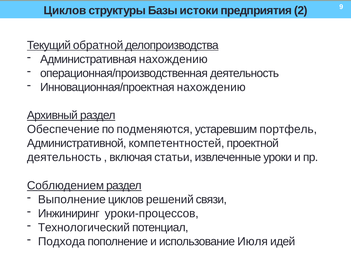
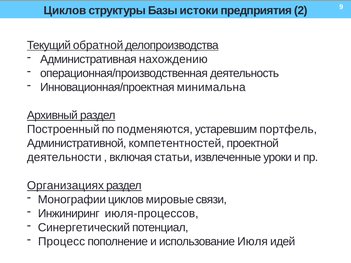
Инновационная/проектная нахождению: нахождению -> минимальна (211, 87)
Обеспечение: Обеспечение -> Построенный (63, 129)
деятельность: деятельность -> деятельности (64, 158)
Соблюдением: Соблюдением -> Организациях (65, 186)
Выполнение: Выполнение -> Монографии (72, 200)
решений: решений -> мировые (170, 200)
уроки-процессов: уроки-процессов -> июля-процессов (152, 214)
Технологический: Технологический -> Синергетический (84, 228)
Подхода: Подхода -> Процесс (62, 242)
